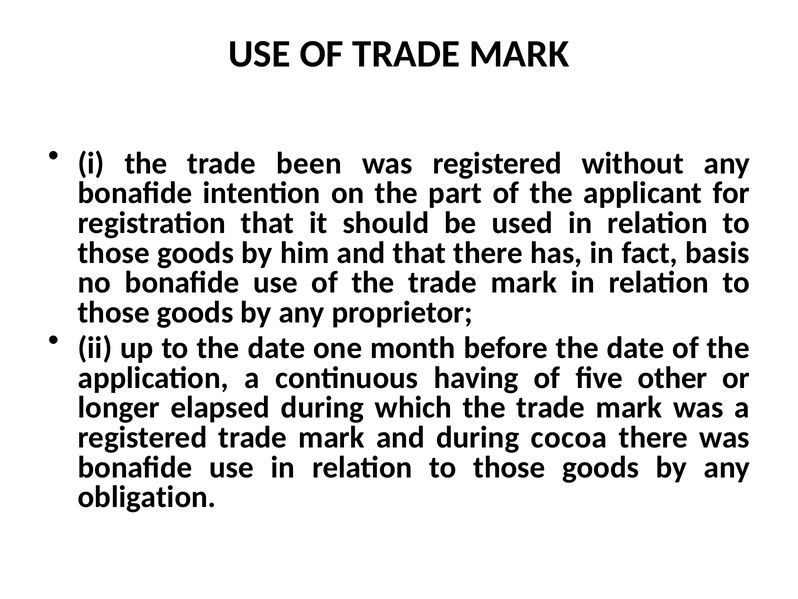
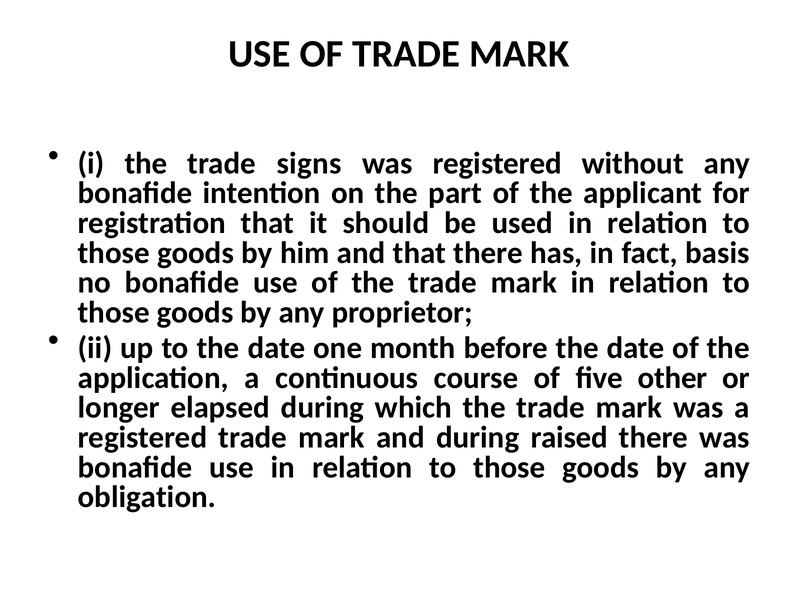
been: been -> signs (309, 163)
having: having -> course (476, 378)
cocoa: cocoa -> raised (569, 437)
